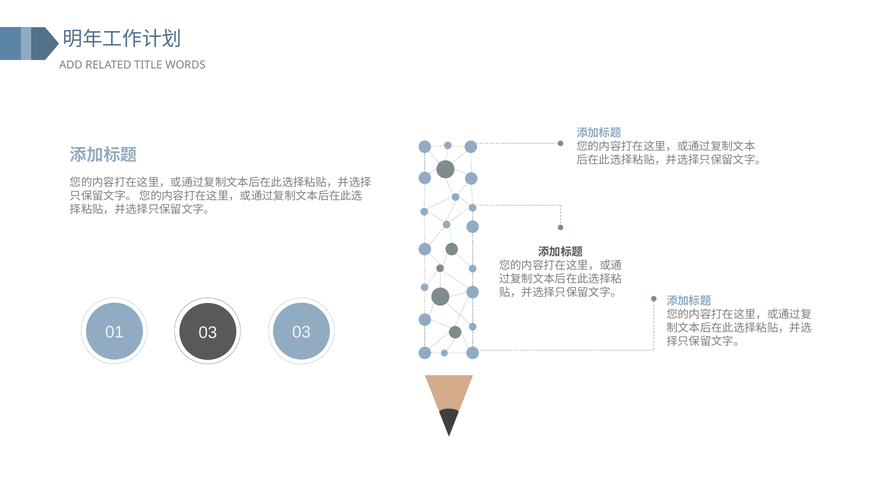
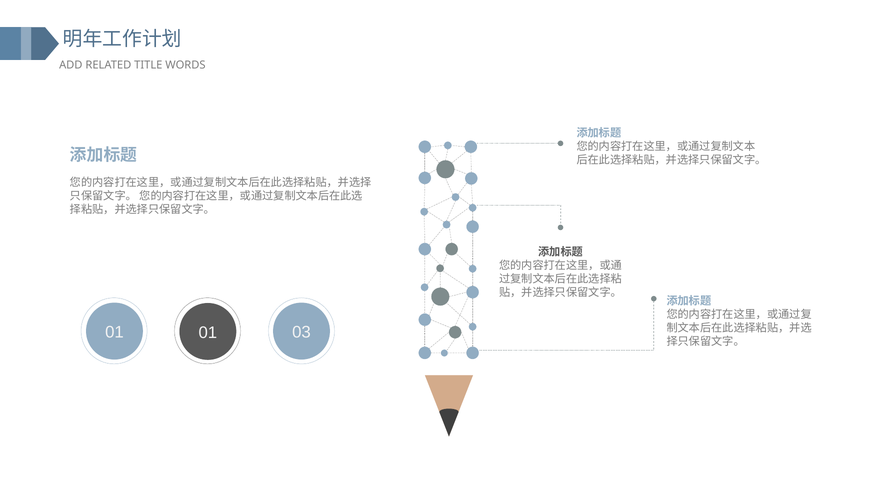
01 03: 03 -> 01 (208, 333)
